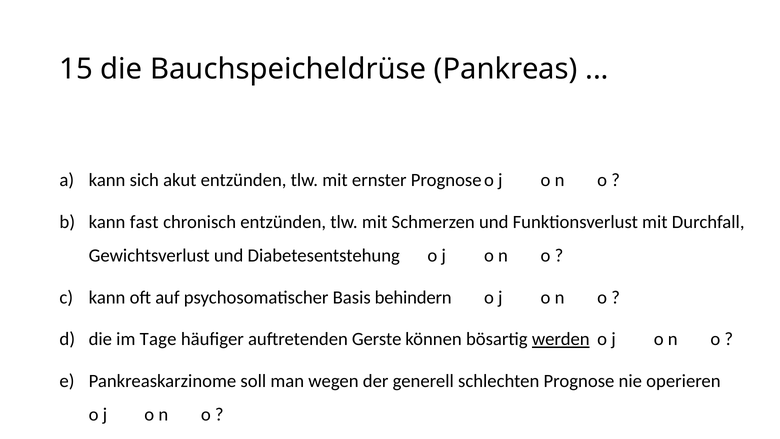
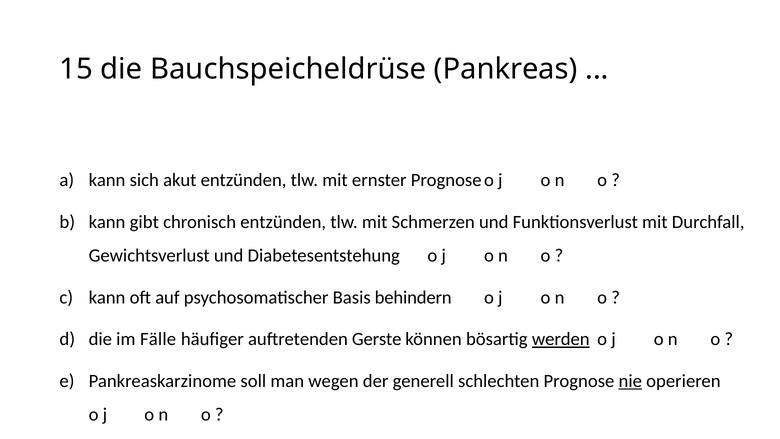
fast: fast -> gibt (144, 222)
Tage: Tage -> Fälle (158, 339)
nie underline: none -> present (630, 381)
